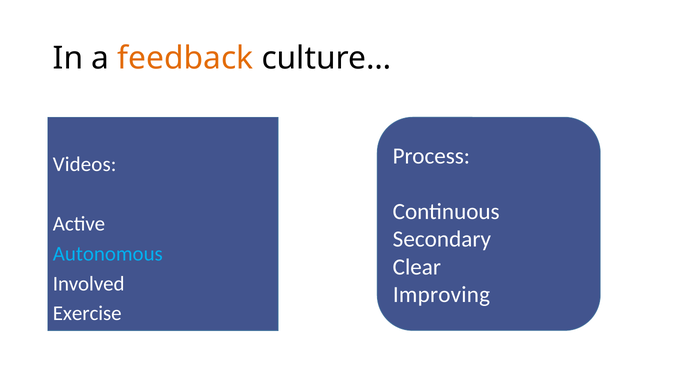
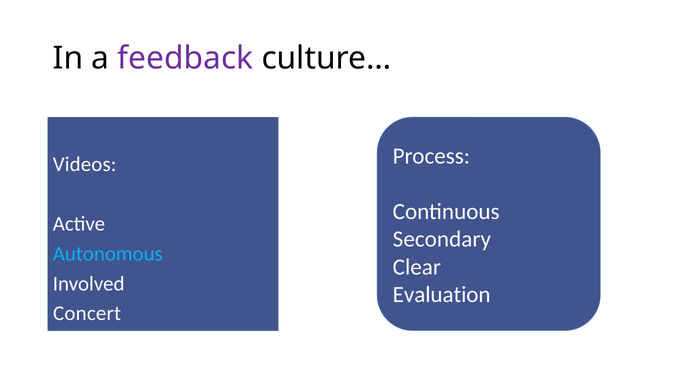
feedback colour: orange -> purple (185, 58)
Improving: Improving -> Evaluation (442, 295)
Exercise: Exercise -> Concert (87, 313)
